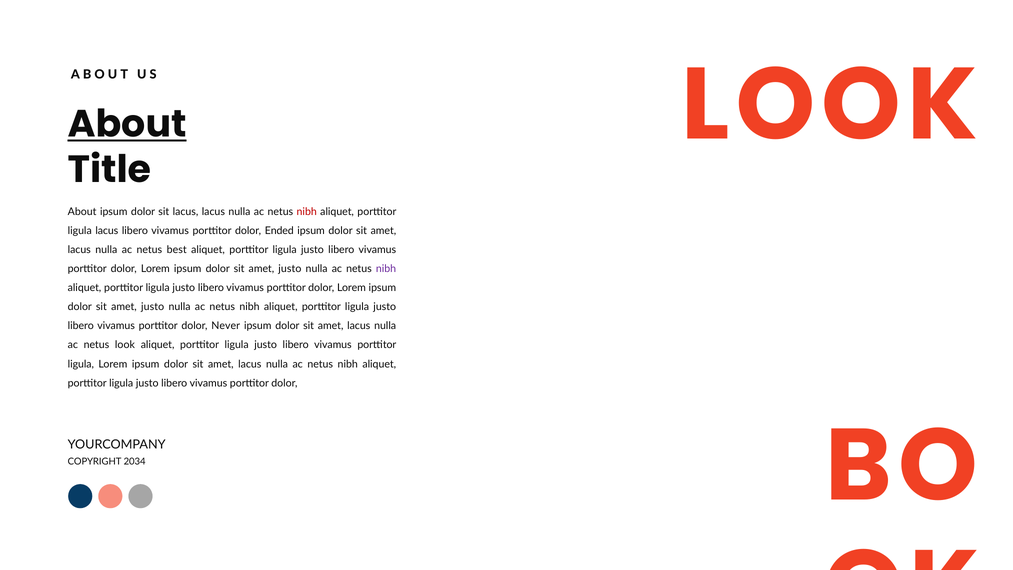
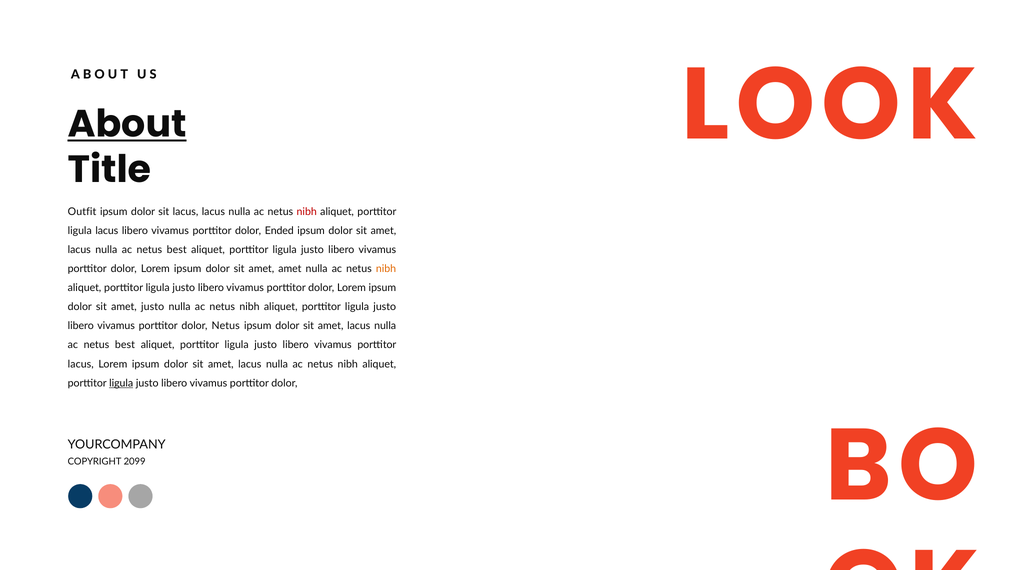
About: About -> Outfit (82, 212)
justo: justo -> amet (290, 269)
nibh colour: purple -> orange (386, 269)
dolor Never: Never -> Netus (226, 326)
look: look -> best (125, 345)
ligula: ligula -> lacus (81, 364)
ligula underline: none -> present (121, 383)
2034: 2034 -> 2099 (135, 462)
